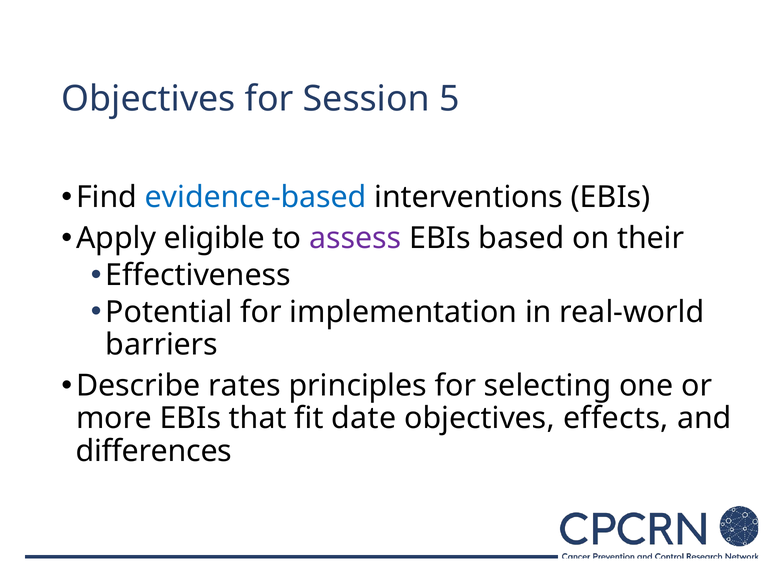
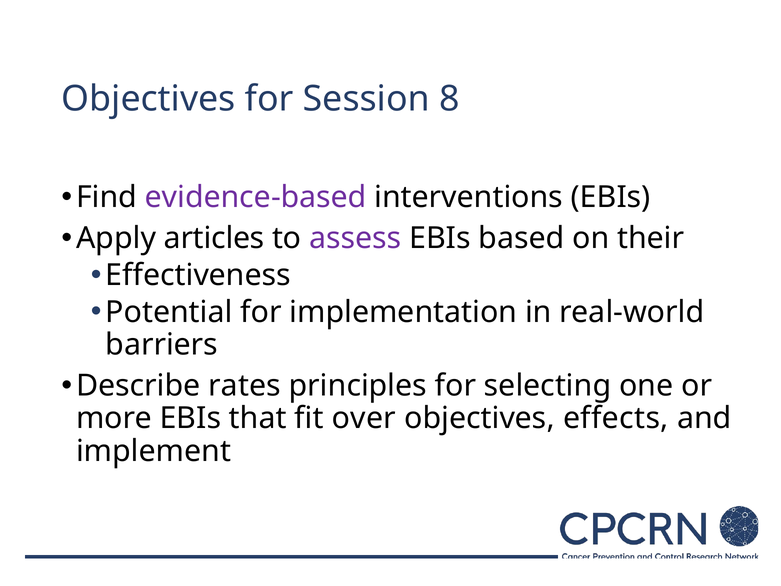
5: 5 -> 8 (449, 99)
evidence-based colour: blue -> purple (256, 197)
eligible: eligible -> articles (214, 238)
date: date -> over (364, 418)
differences: differences -> implement (154, 451)
